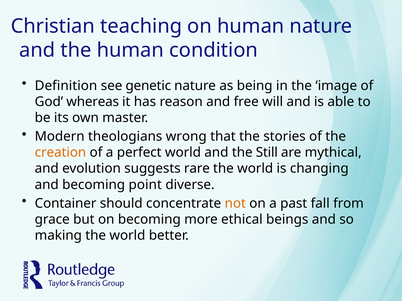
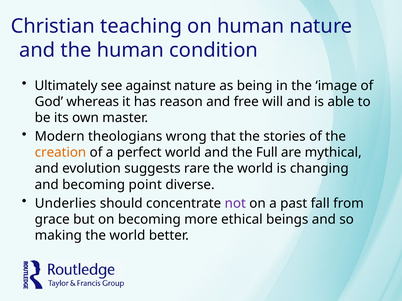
Definition: Definition -> Ultimately (66, 86)
genetic: genetic -> against (148, 86)
Still: Still -> Full (267, 153)
Container: Container -> Underlies (65, 204)
not colour: orange -> purple (235, 204)
